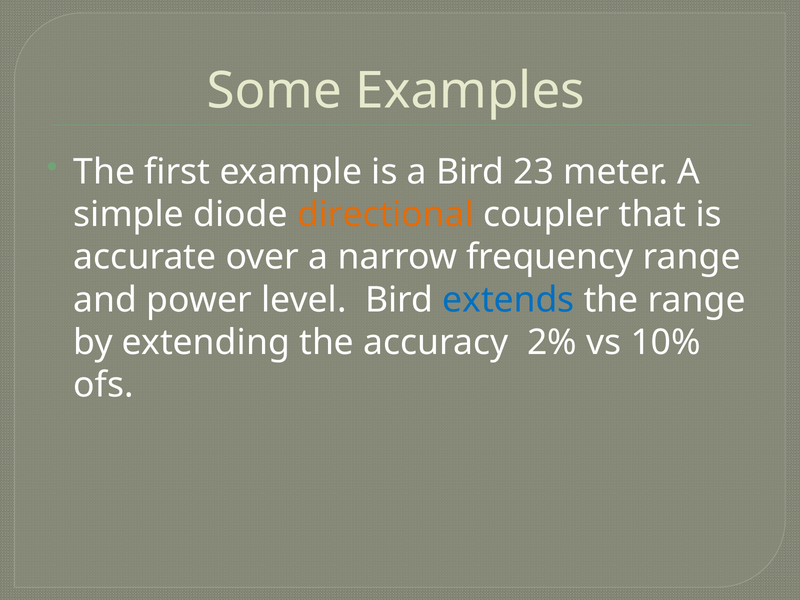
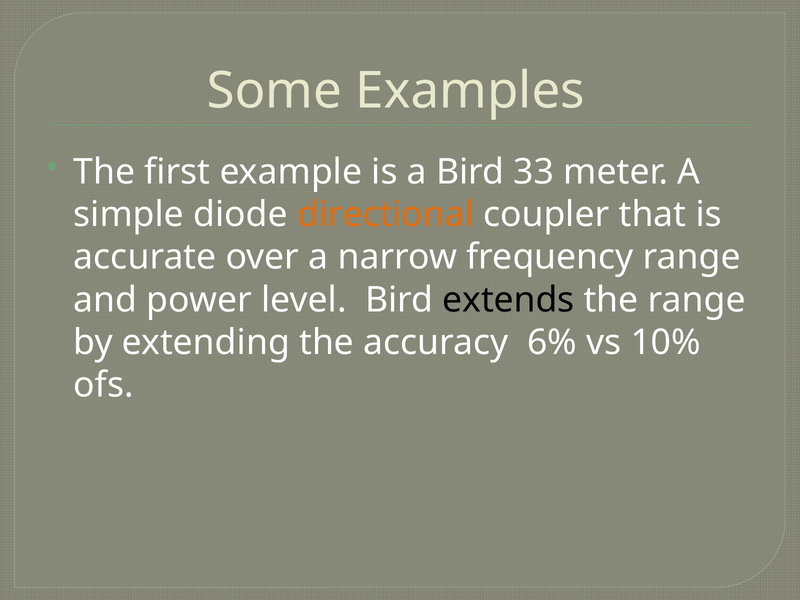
23: 23 -> 33 (534, 172)
extends colour: blue -> black (508, 300)
2%: 2% -> 6% (552, 343)
